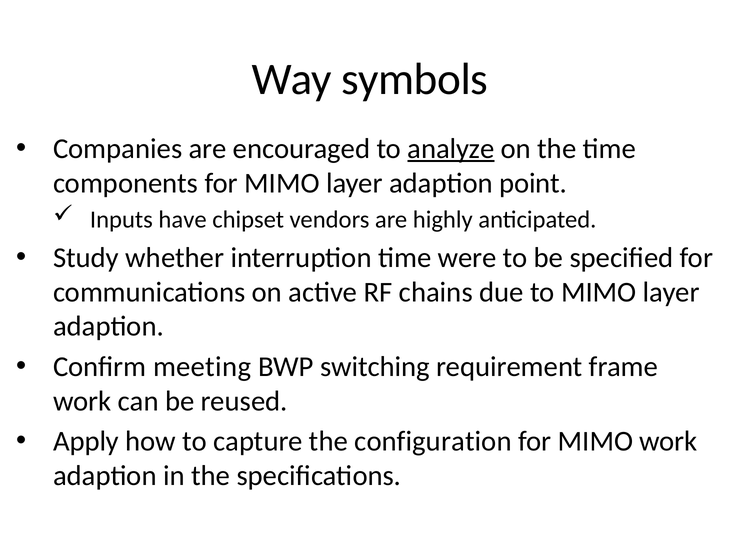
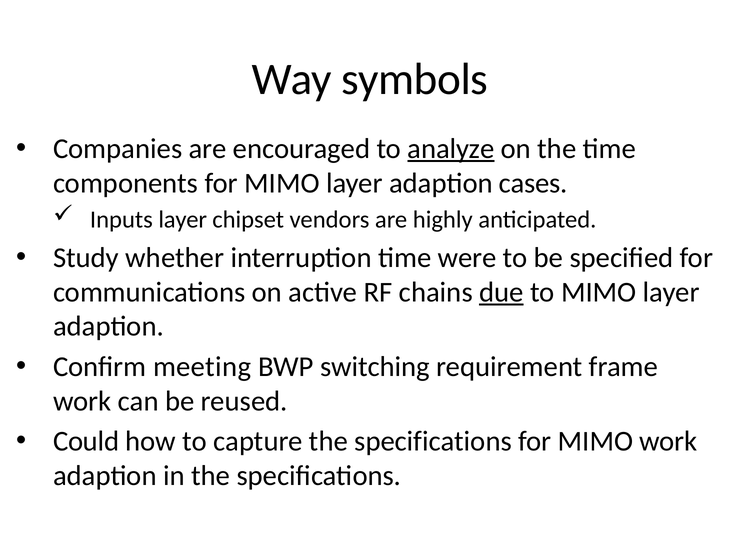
point: point -> cases (533, 183)
Inputs have: have -> layer (183, 220)
due underline: none -> present (501, 292)
Apply: Apply -> Could (86, 441)
capture the configuration: configuration -> specifications (433, 441)
